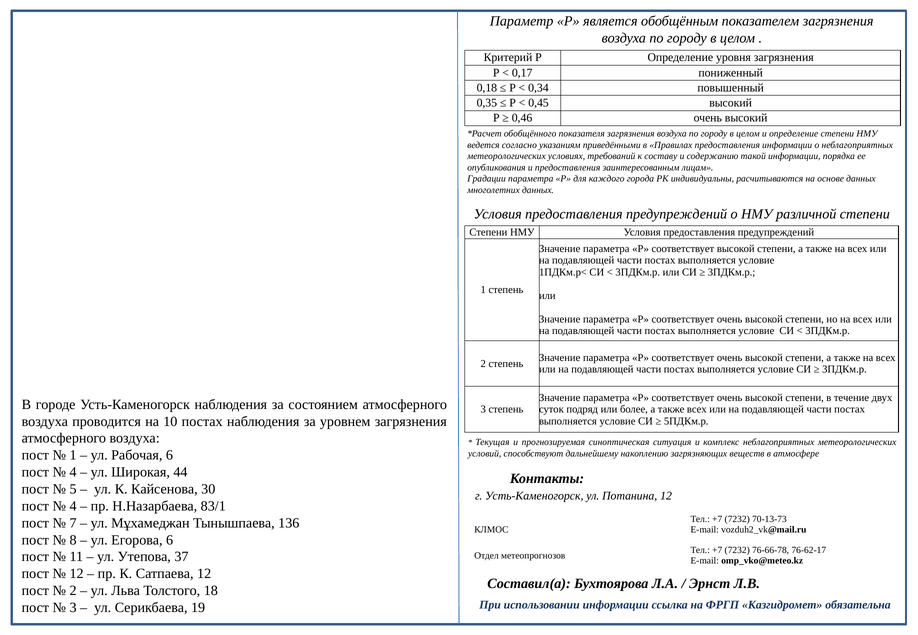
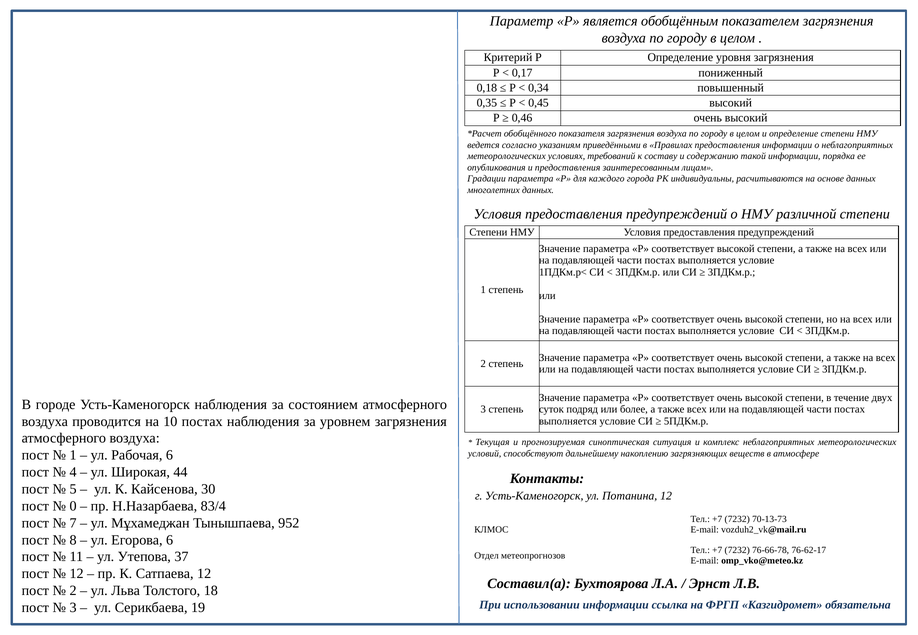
4: 4 -> 0 (73, 506)
83/1: 83/1 -> 83/4 (213, 506)
136: 136 -> 952 (289, 523)
